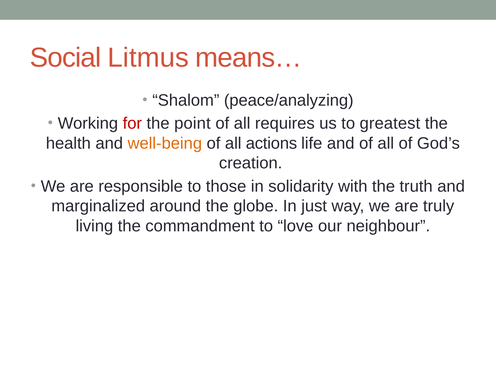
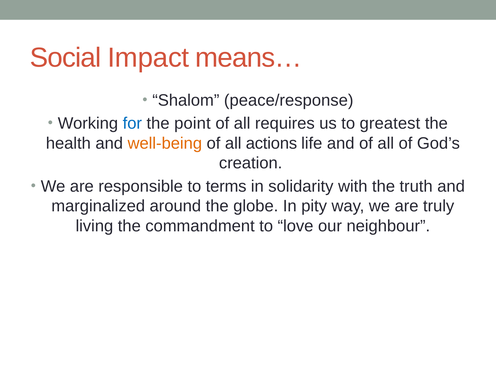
Litmus: Litmus -> Impact (148, 58)
peace/analyzing: peace/analyzing -> peace/response (289, 100)
for colour: red -> blue (132, 124)
those: those -> terms (226, 186)
just: just -> pity (314, 206)
